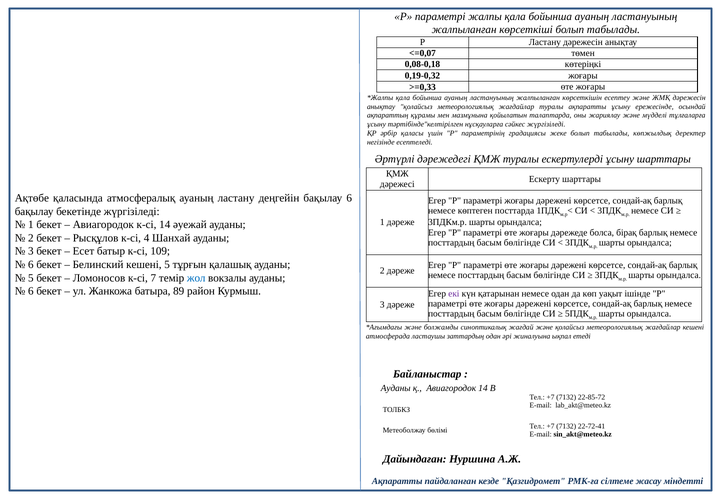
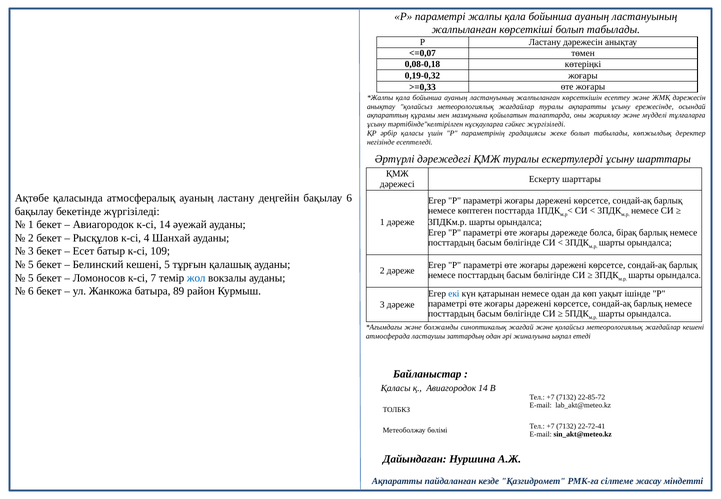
6: 6 -> 5 (31, 265)
екі colour: purple -> blue (454, 294)
Ауданы: Ауданы -> Қаласы (396, 388)
